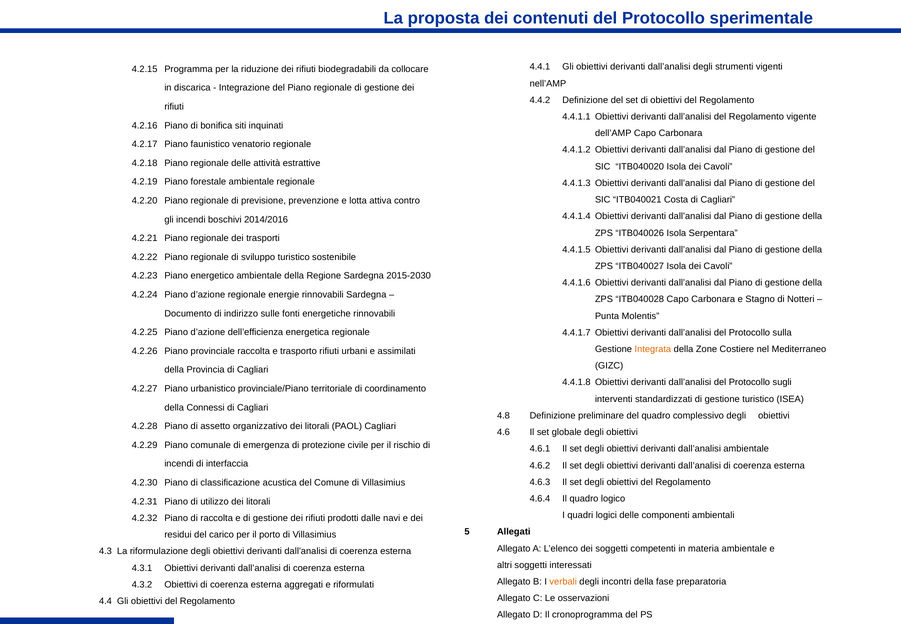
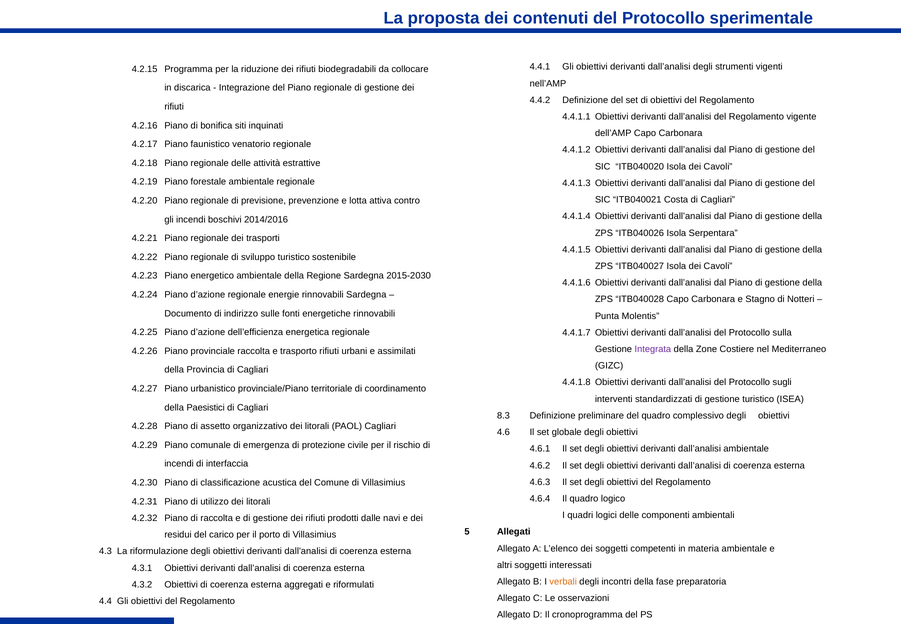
Integrata colour: orange -> purple (653, 349)
Connessi: Connessi -> Paesistici (206, 407)
4.8: 4.8 -> 8.3 (503, 415)
